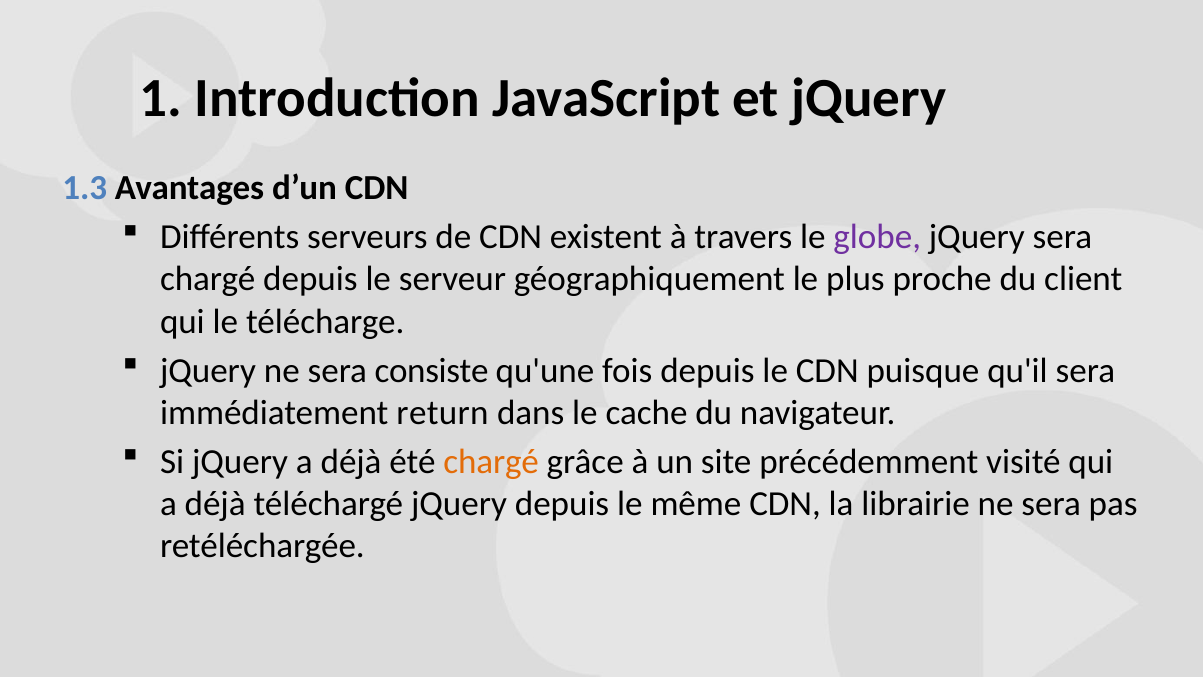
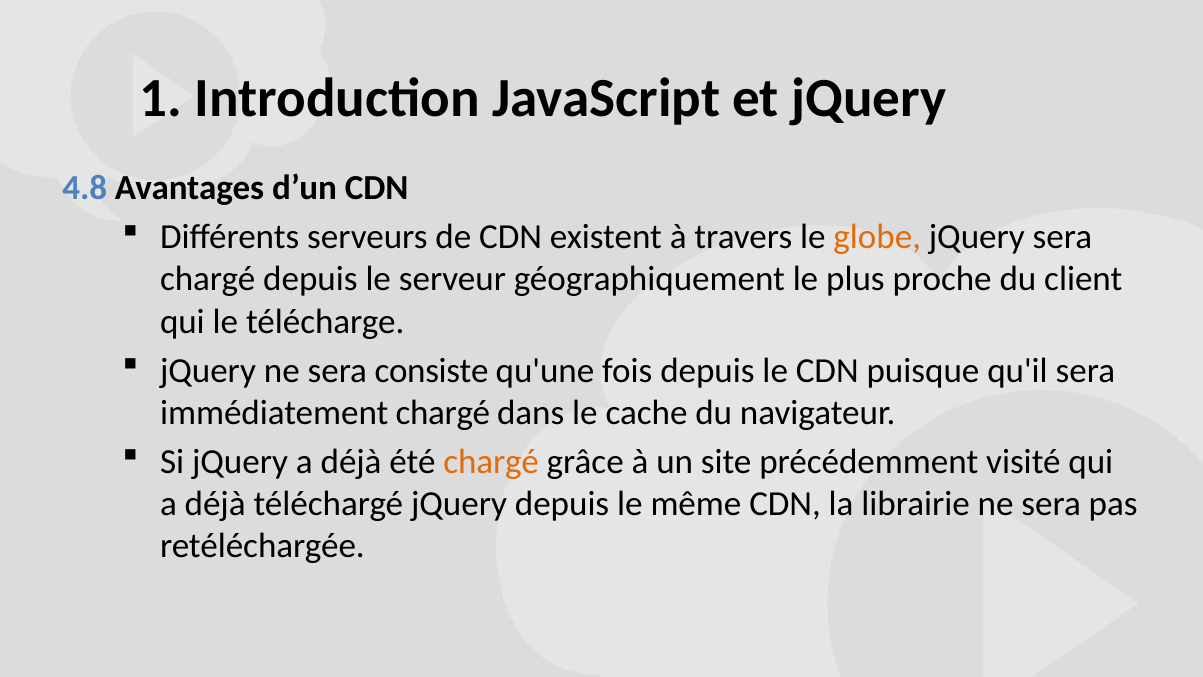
1.3: 1.3 -> 4.8 (85, 188)
globe colour: purple -> orange (877, 237)
immédiatement return: return -> chargé (443, 413)
